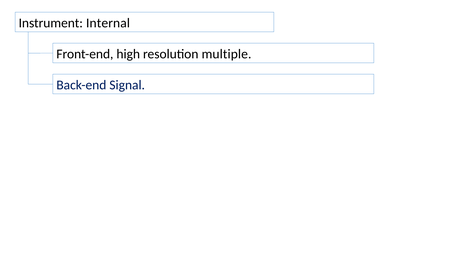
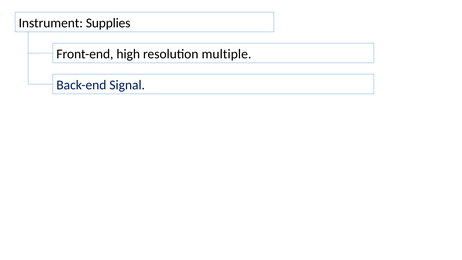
Internal: Internal -> Supplies (108, 23)
